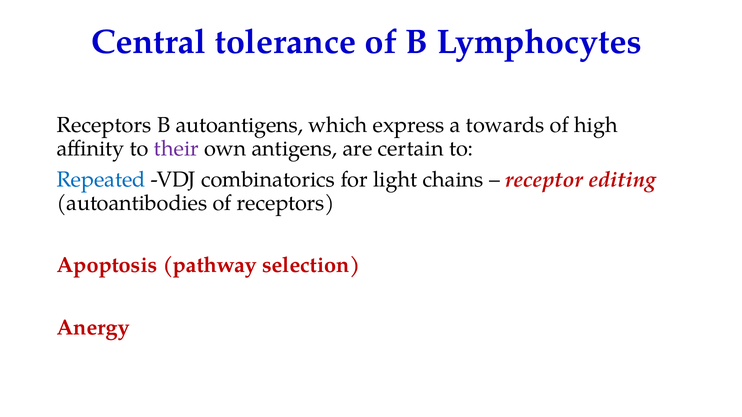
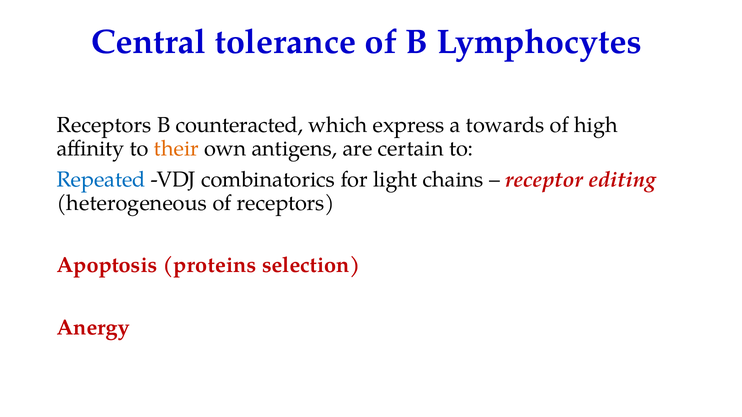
autoantigens: autoantigens -> counteracted (239, 125)
their colour: purple -> orange (176, 149)
autoantibodies: autoantibodies -> heterogeneous (132, 203)
pathway: pathway -> proteins (210, 266)
